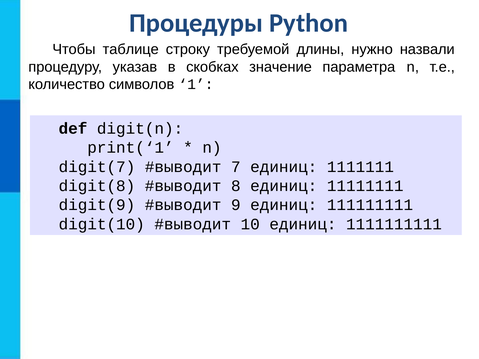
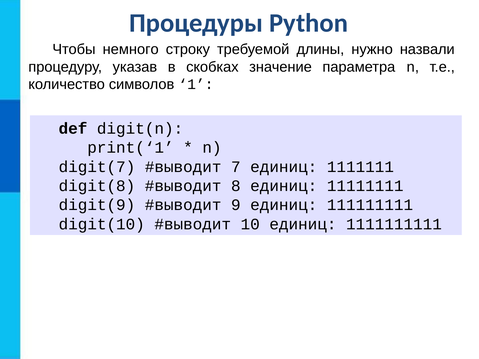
таблице: таблице -> немного (131, 49)
